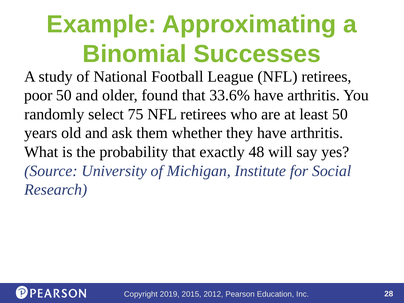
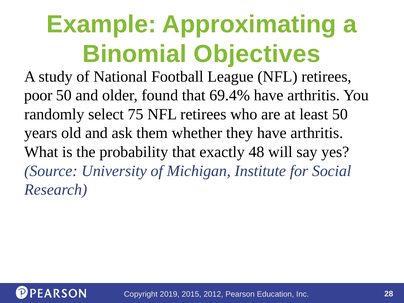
Successes: Successes -> Objectives (257, 54)
33.6%: 33.6% -> 69.4% (230, 95)
